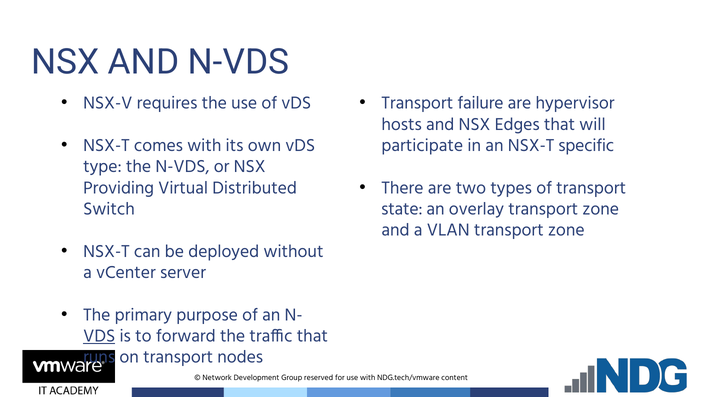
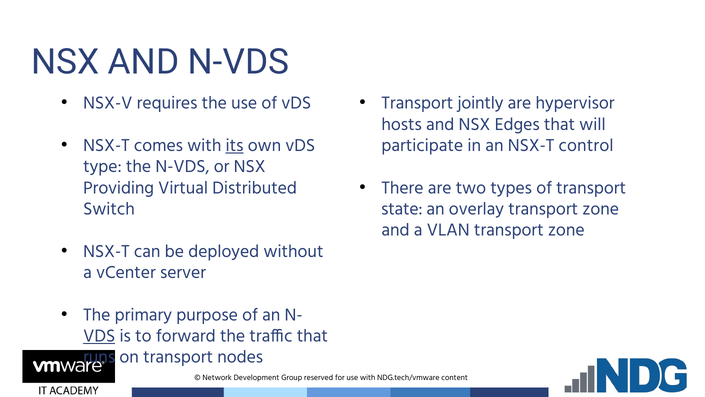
failure: failure -> jointly (481, 103)
its underline: none -> present (235, 145)
specific: specific -> control (586, 145)
